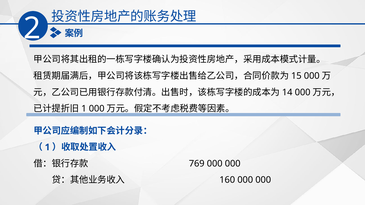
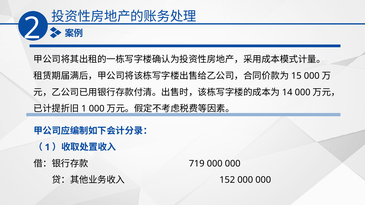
769: 769 -> 719 (197, 164)
160: 160 -> 152 (227, 180)
